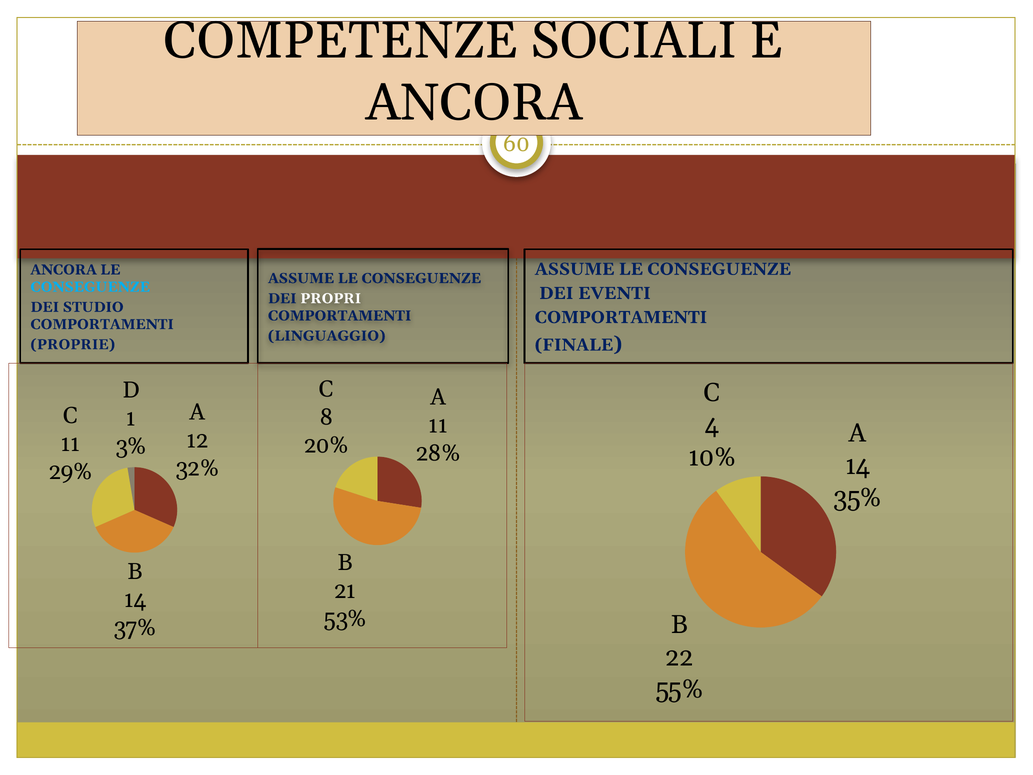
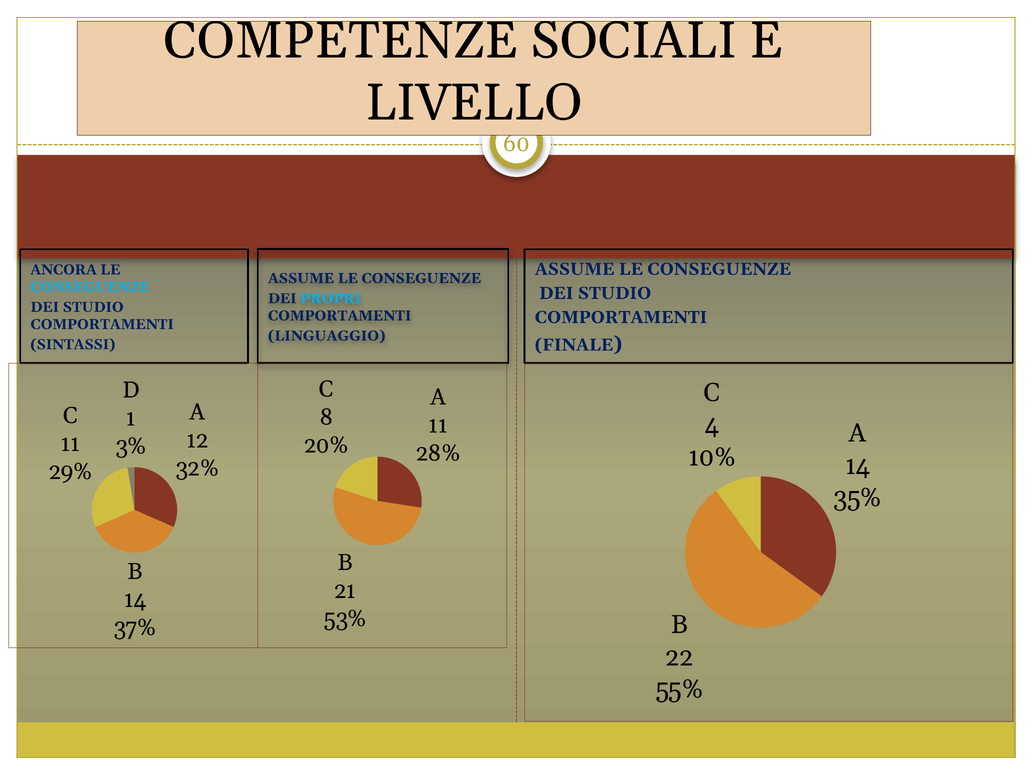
ANCORA: ANCORA -> LIVELLO (474, 103)
EVENTI: EVENTI -> STUDIO (615, 293)
PROPRI colour: white -> light blue (331, 298)
PROPRIE: PROPRIE -> SINTASSI (73, 344)
